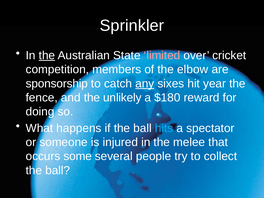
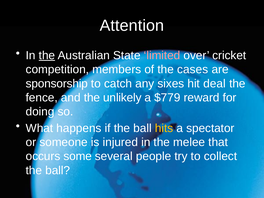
Sprinkler: Sprinkler -> Attention (132, 26)
elbow: elbow -> cases (193, 69)
any underline: present -> none (145, 84)
year: year -> deal (214, 84)
$180: $180 -> $779 (167, 98)
hits colour: light blue -> yellow (164, 128)
